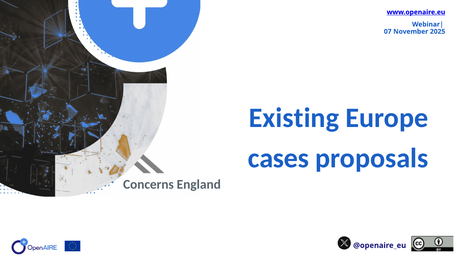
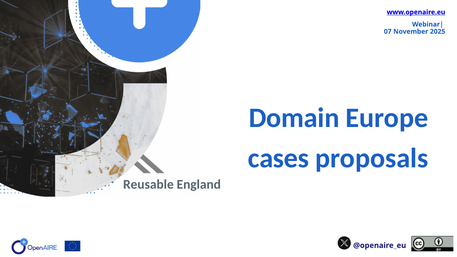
Existing: Existing -> Domain (294, 118)
Concerns: Concerns -> Reusable (148, 184)
